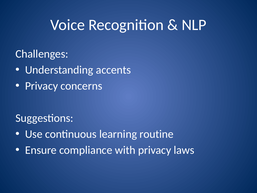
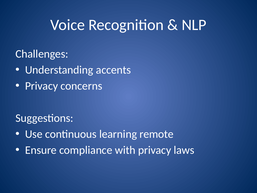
routine: routine -> remote (157, 134)
